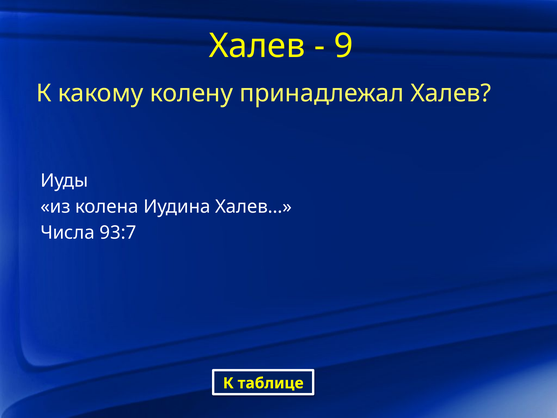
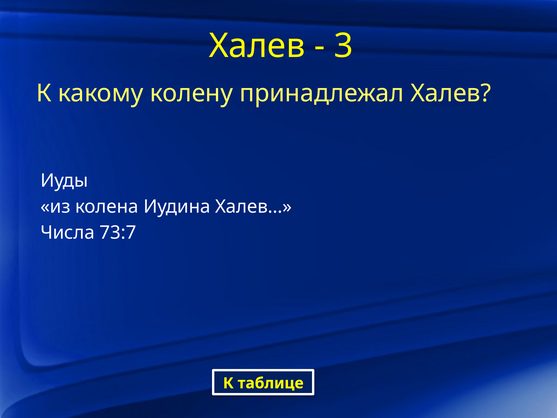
9: 9 -> 3 (344, 46)
93:7: 93:7 -> 73:7 (118, 233)
